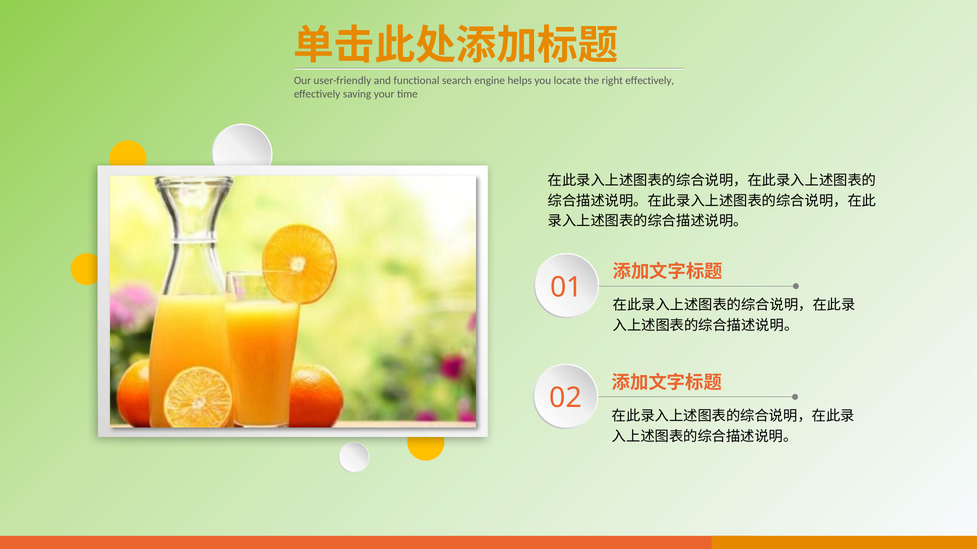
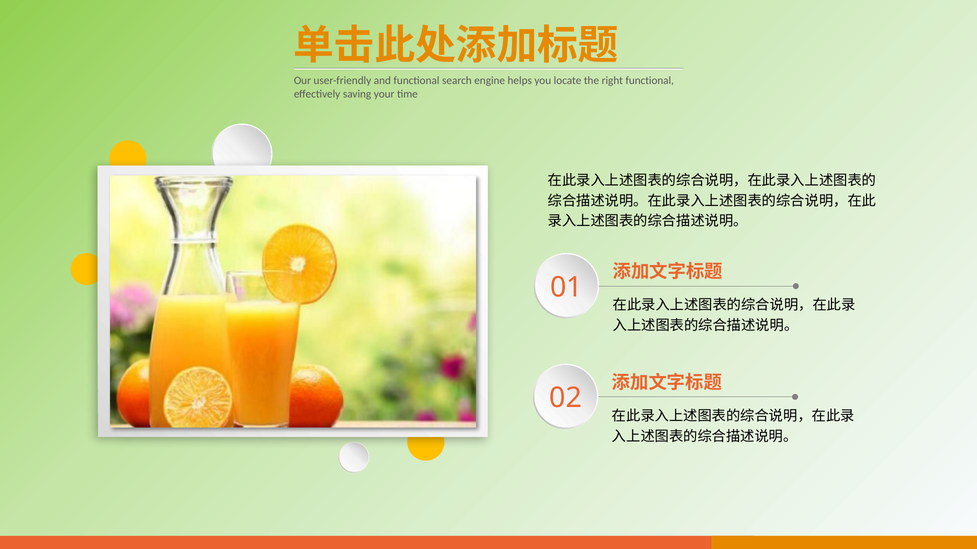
effectively: effectively -> functional (650, 81)
